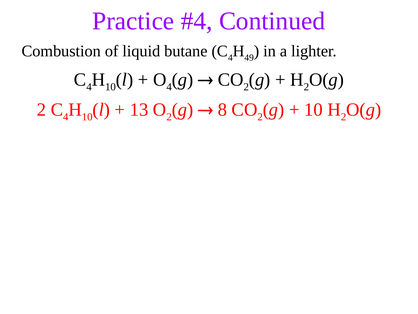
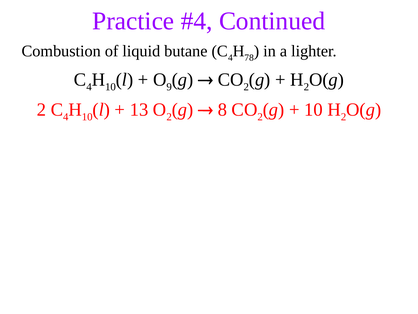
49: 49 -> 78 (249, 57)
4: 4 -> 9 (169, 87)
